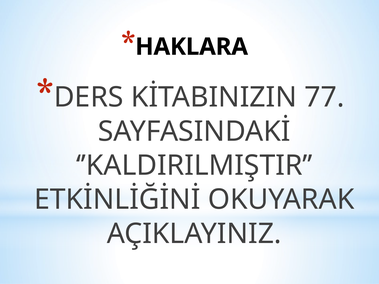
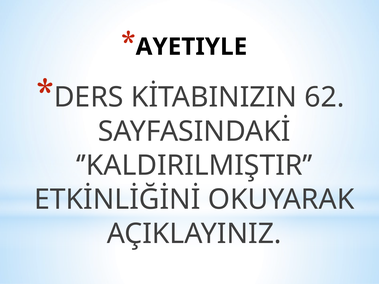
HAKLARA: HAKLARA -> AYETIYLE (191, 47)
77: 77 -> 62 (324, 97)
